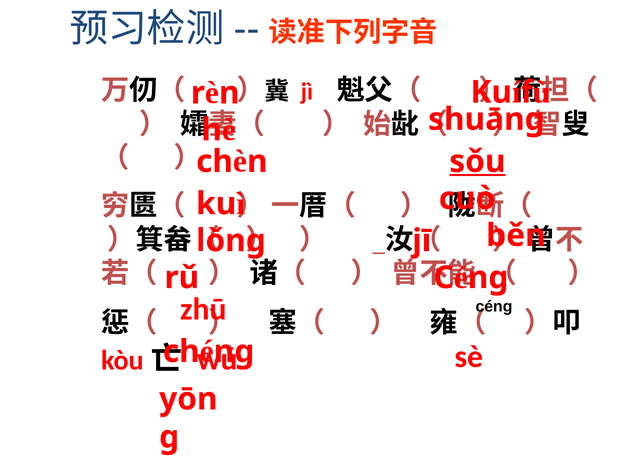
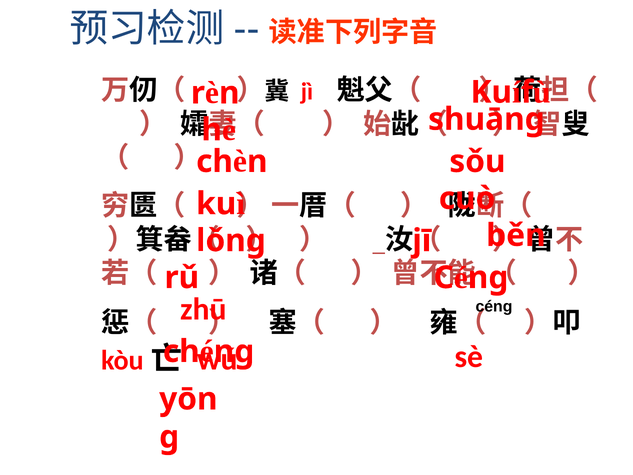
sǒu underline: present -> none (477, 161)
